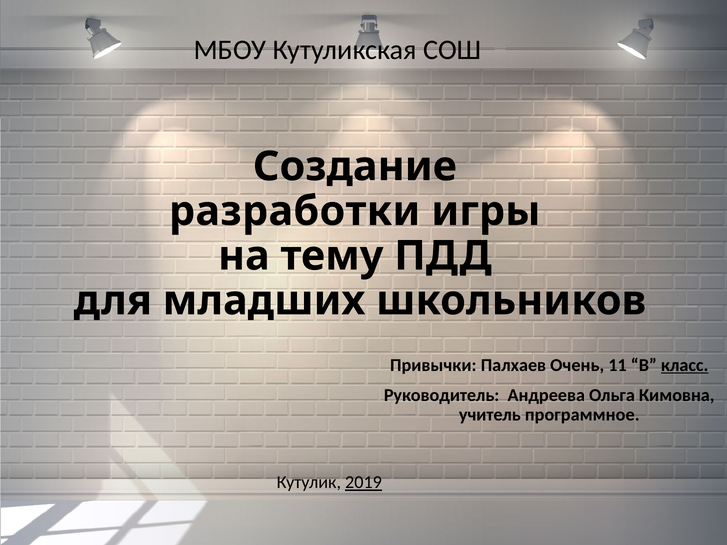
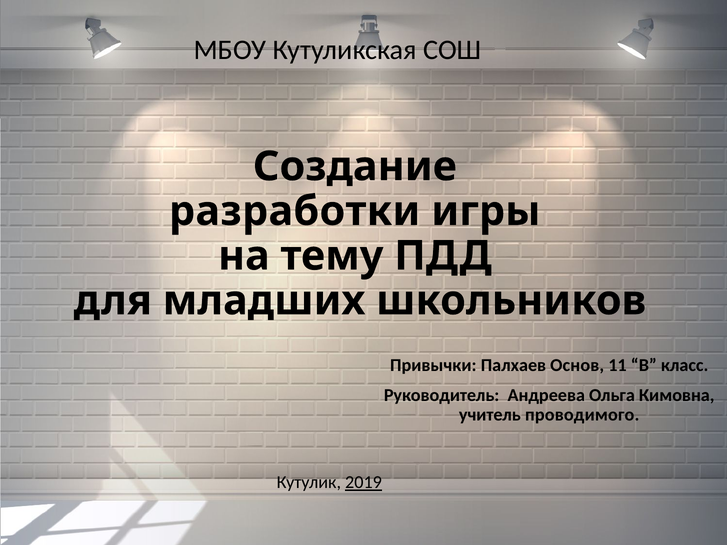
Очень: Очень -> Основ (577, 365)
класс underline: present -> none (685, 365)
программное: программное -> проводимого (582, 415)
